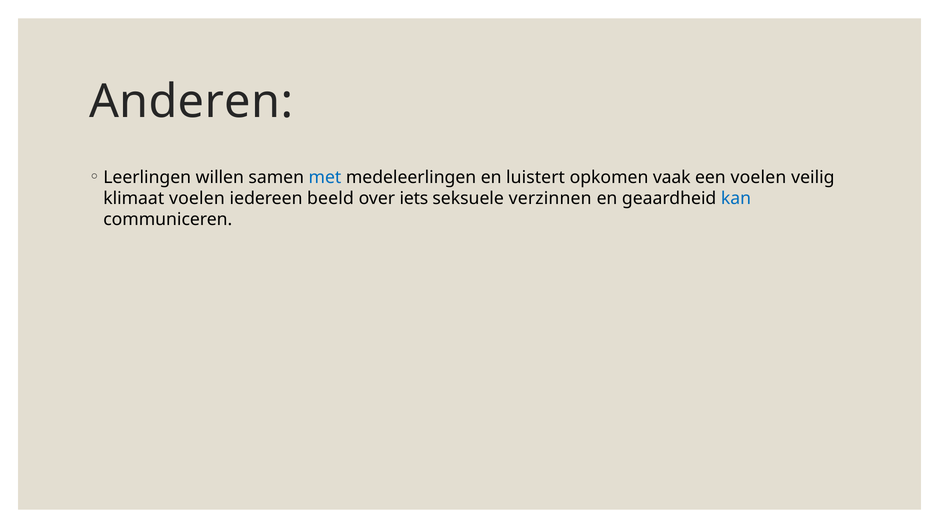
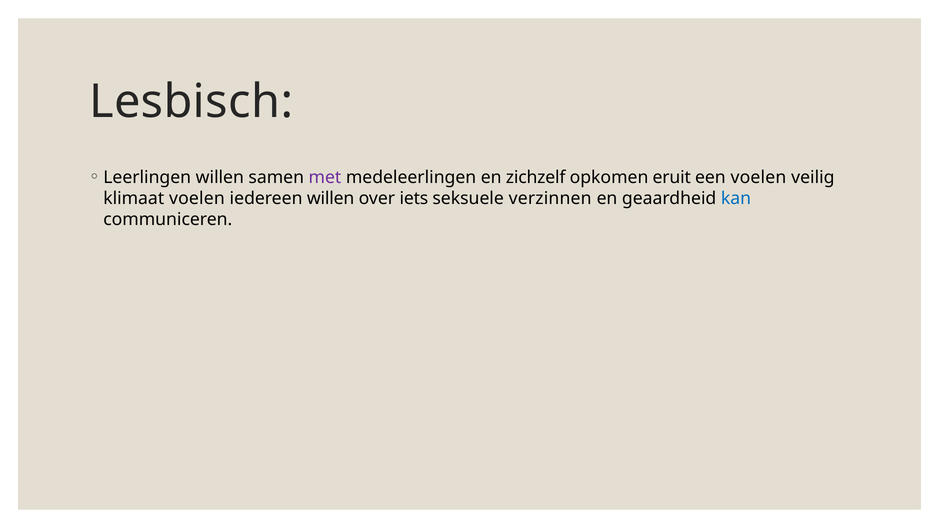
Anderen: Anderen -> Lesbisch (191, 102)
met colour: blue -> purple (325, 177)
luistert: luistert -> zichzelf (536, 177)
vaak: vaak -> eruit (672, 177)
iedereen beeld: beeld -> willen (331, 198)
